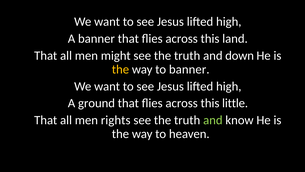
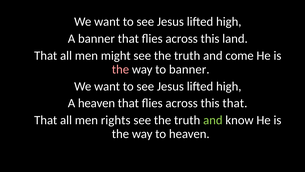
down: down -> come (240, 55)
the colour: yellow -> pink (120, 69)
A ground: ground -> heaven (97, 103)
this little: little -> that (235, 103)
